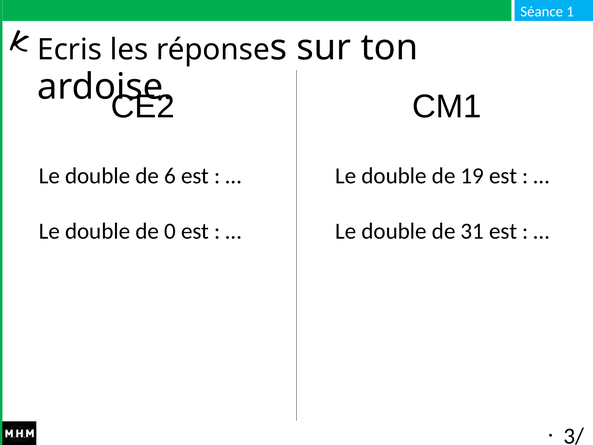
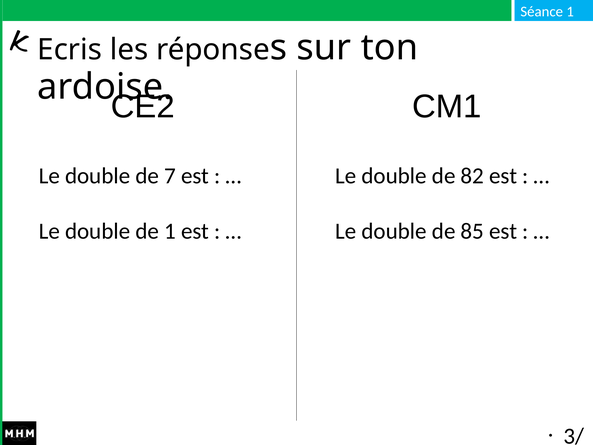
6: 6 -> 7 (170, 176)
19: 19 -> 82 (472, 176)
de 0: 0 -> 1 (170, 231)
31: 31 -> 85 (472, 231)
